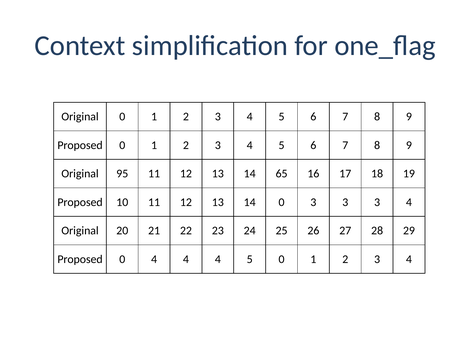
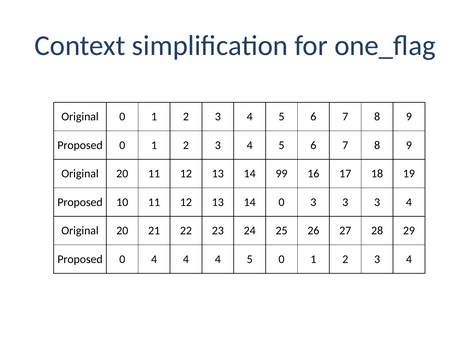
95: 95 -> 20 (122, 174)
65: 65 -> 99 (282, 174)
